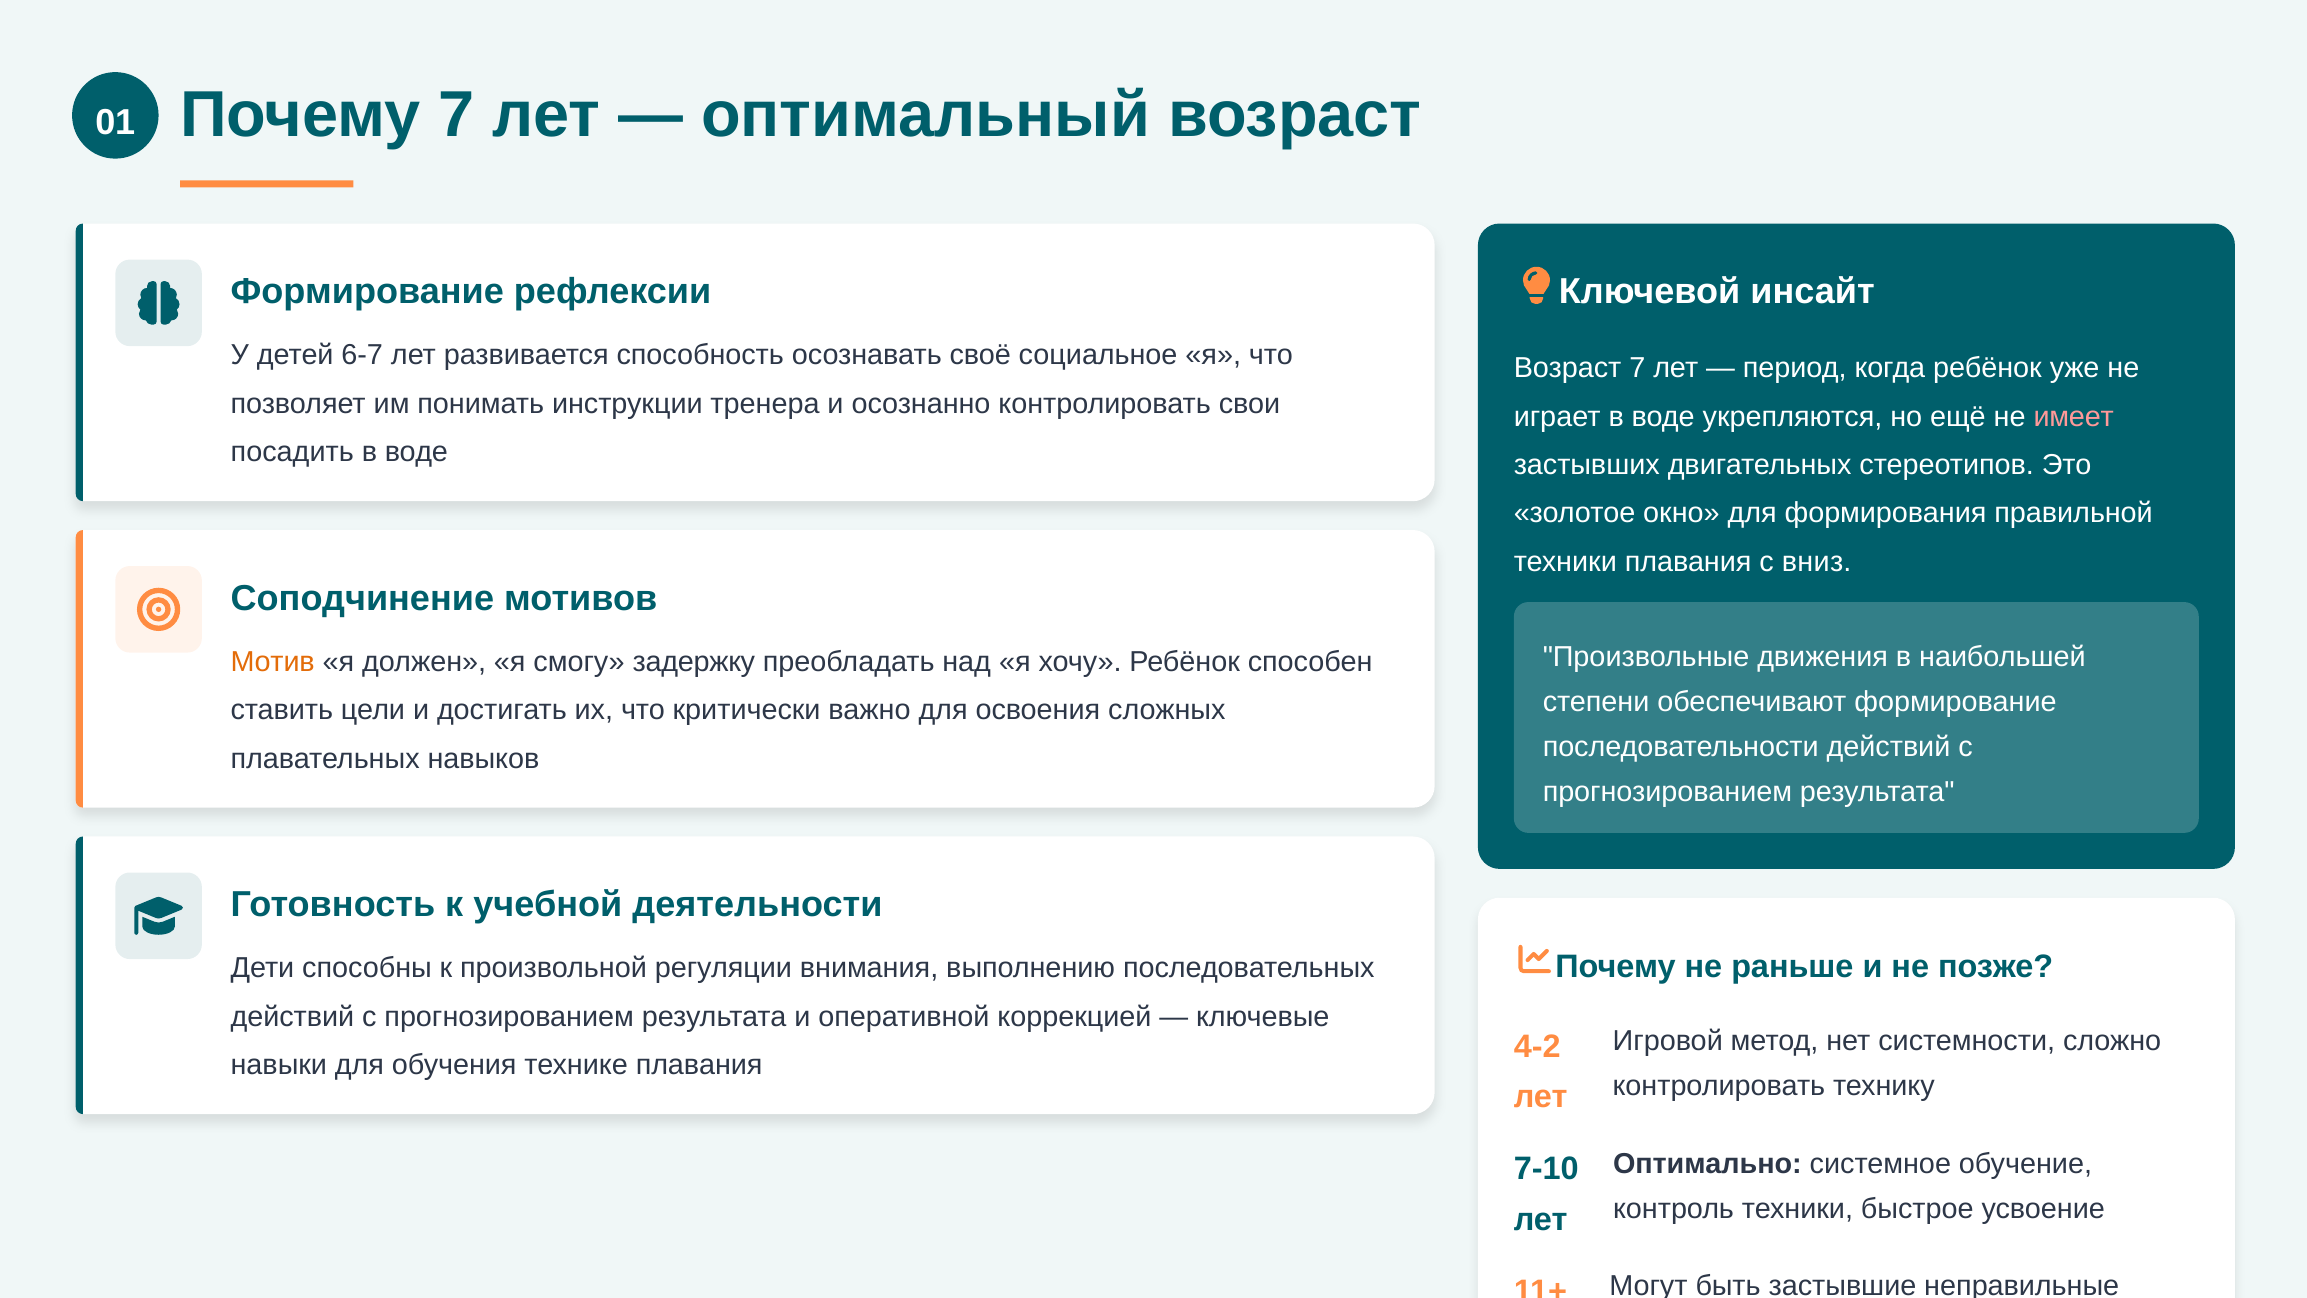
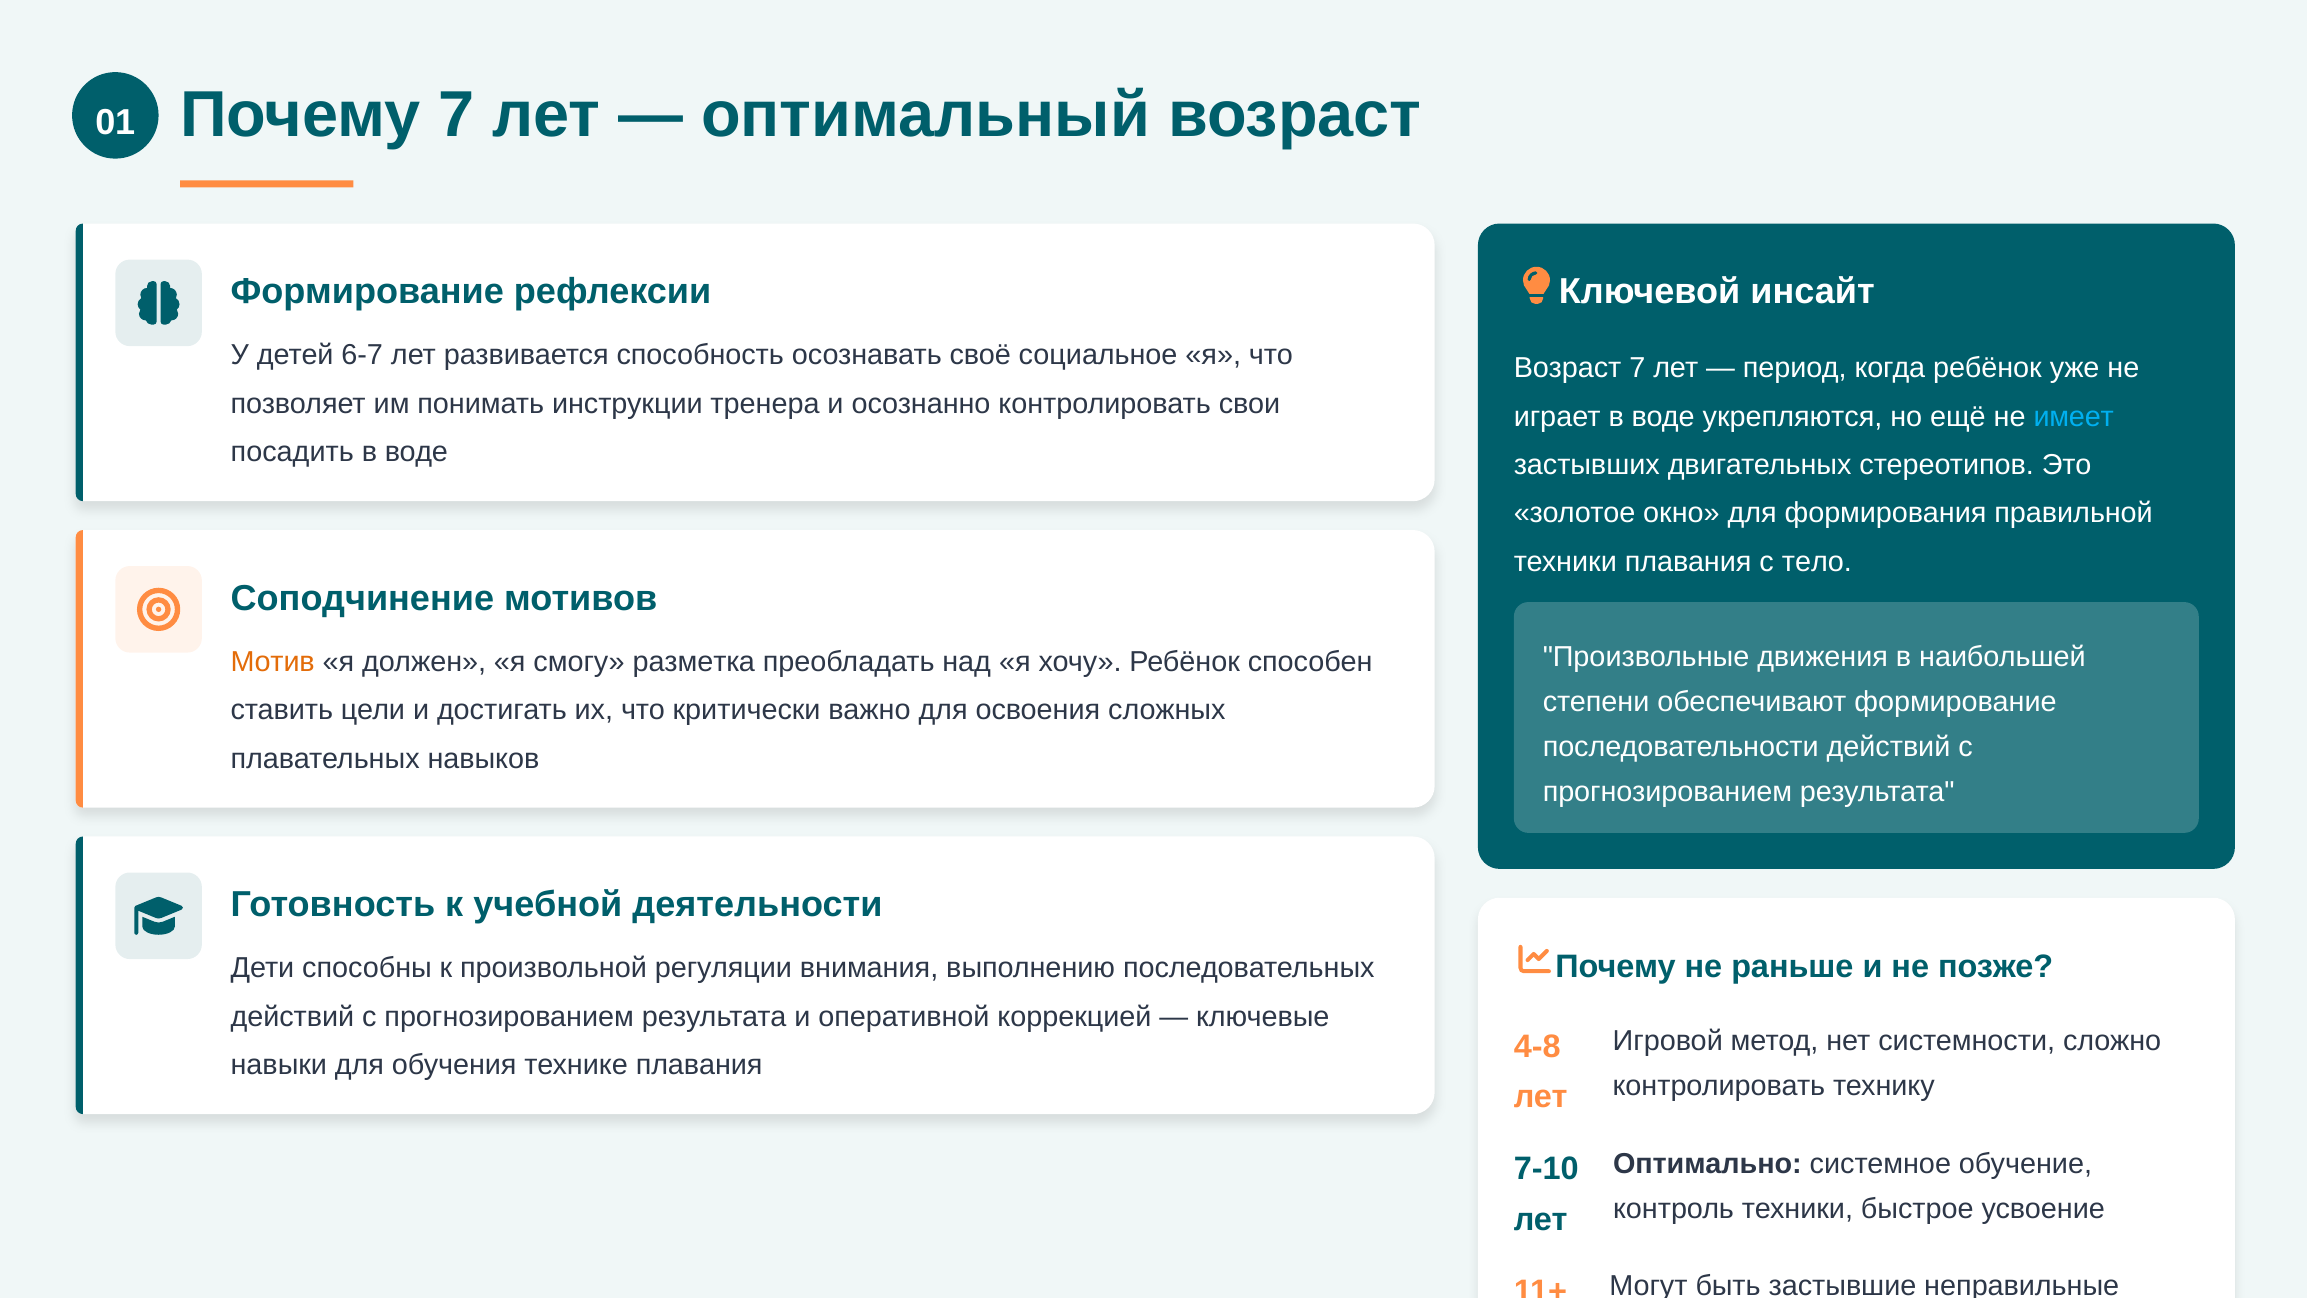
имеет colour: pink -> light blue (2074, 416)
вниз: вниз -> тело (1817, 562)
задержку: задержку -> разметка (694, 662)
4-2: 4-2 -> 4-8 (1537, 1046)
